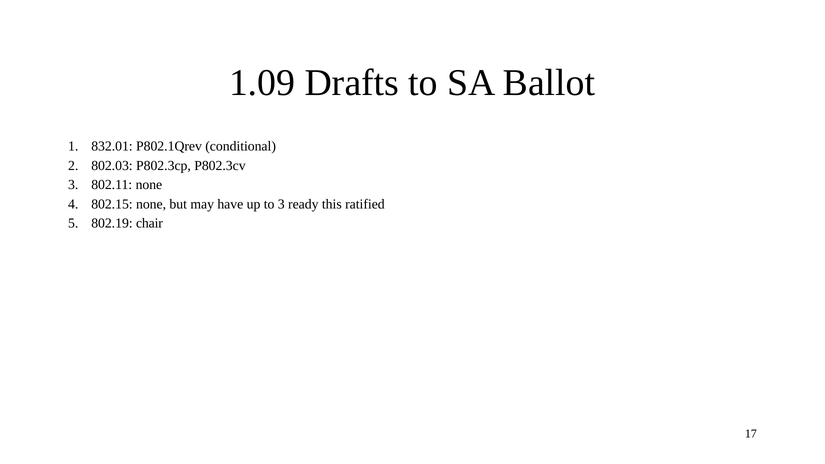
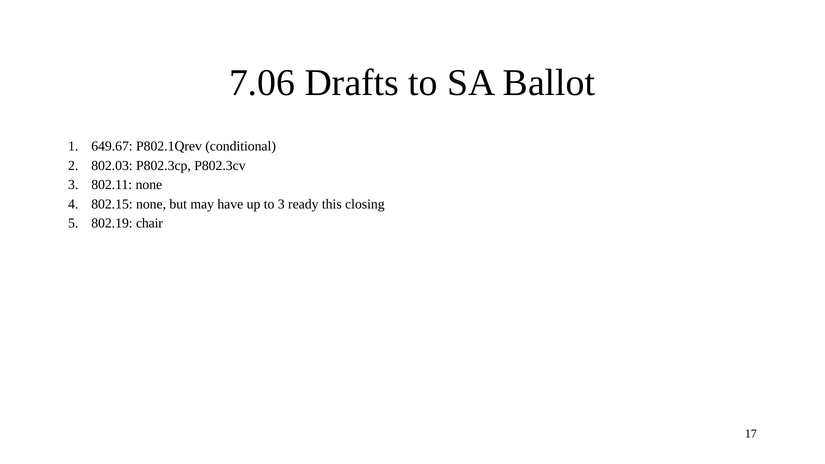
1.09: 1.09 -> 7.06 (262, 83)
832.01: 832.01 -> 649.67 (112, 146)
ratified: ratified -> closing (365, 204)
